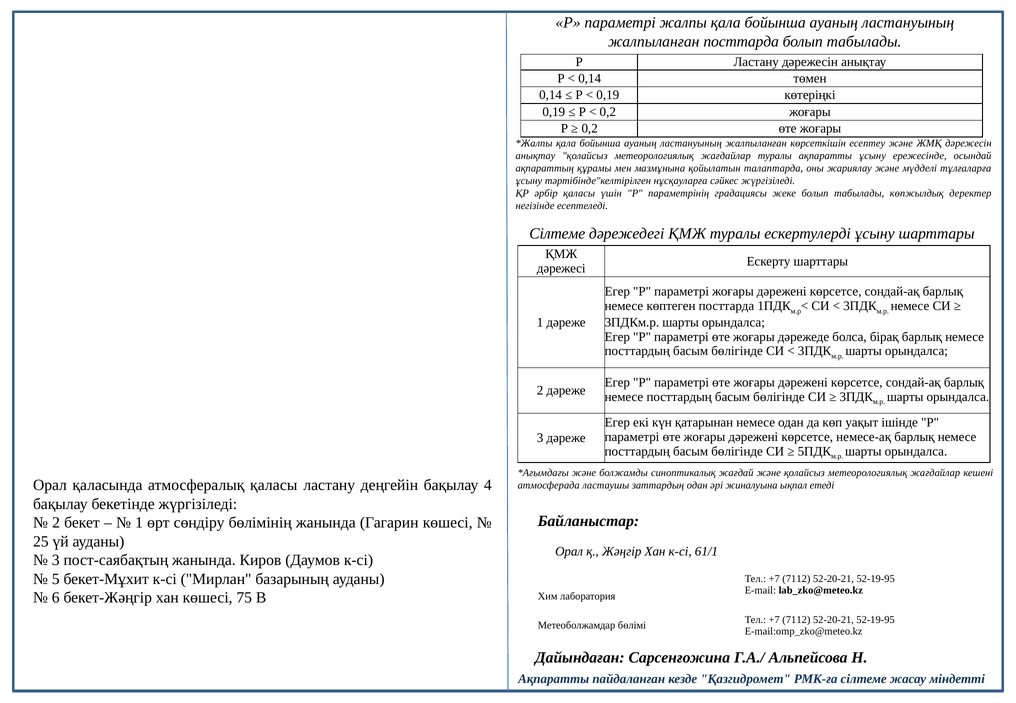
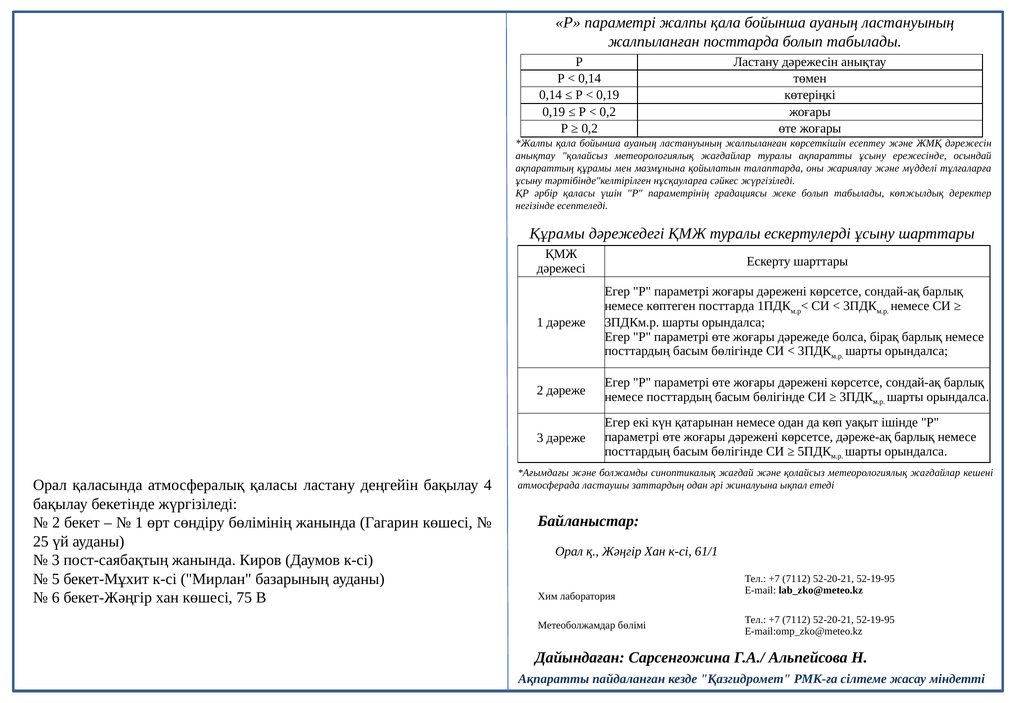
Сілтеме: Сілтеме -> Құрамы (557, 234)
немесе-ақ: немесе-ақ -> дәреже-ақ (864, 437)
